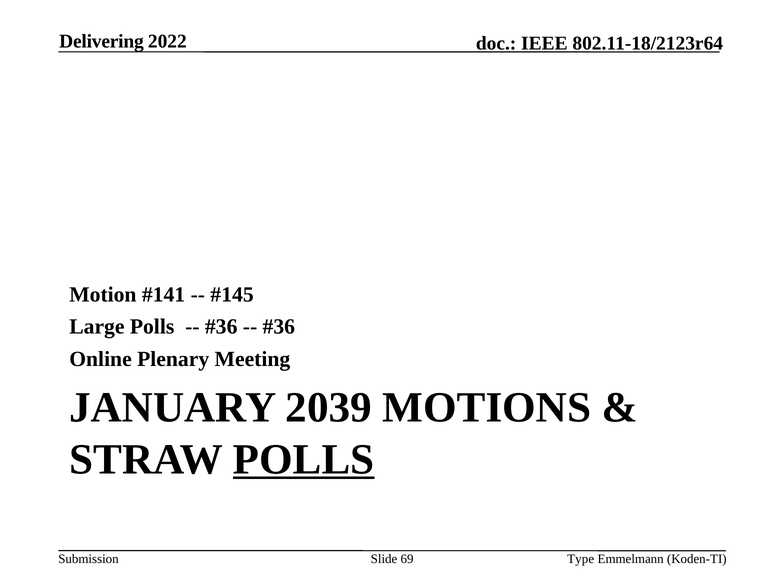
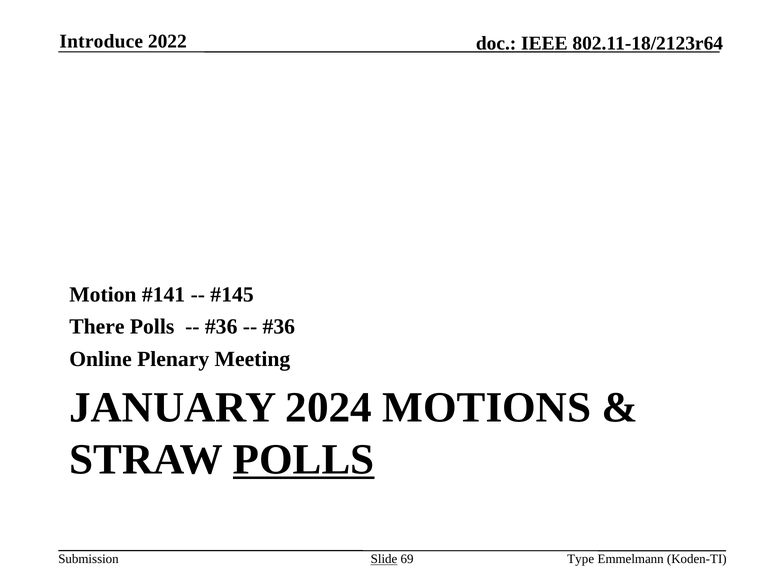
Delivering: Delivering -> Introduce (101, 41)
Large: Large -> There (97, 327)
2039: 2039 -> 2024 (329, 408)
Slide underline: none -> present (384, 560)
